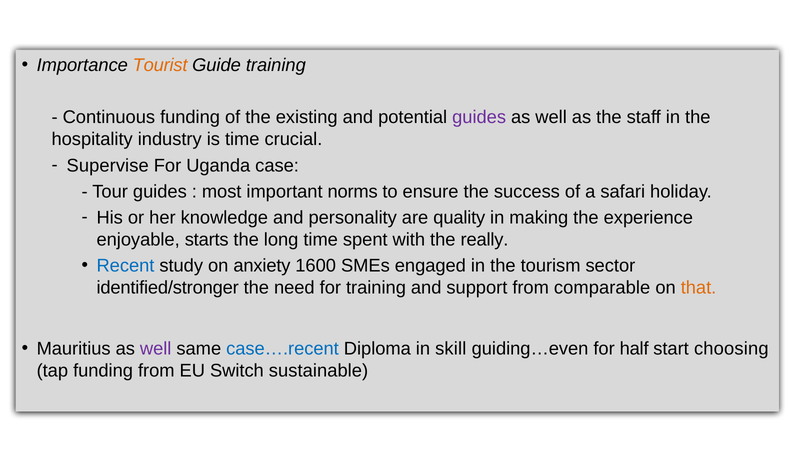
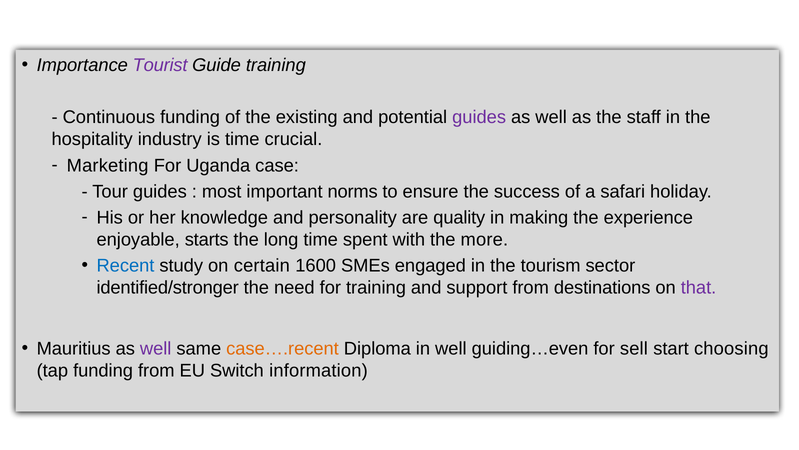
Tourist colour: orange -> purple (160, 65)
Supervise: Supervise -> Marketing (108, 165)
really: really -> more (484, 239)
anxiety: anxiety -> certain (262, 266)
comparable: comparable -> destinations (602, 288)
that colour: orange -> purple (699, 288)
case….recent colour: blue -> orange (282, 348)
in skill: skill -> well (451, 348)
half: half -> sell (634, 348)
sustainable: sustainable -> information (318, 370)
